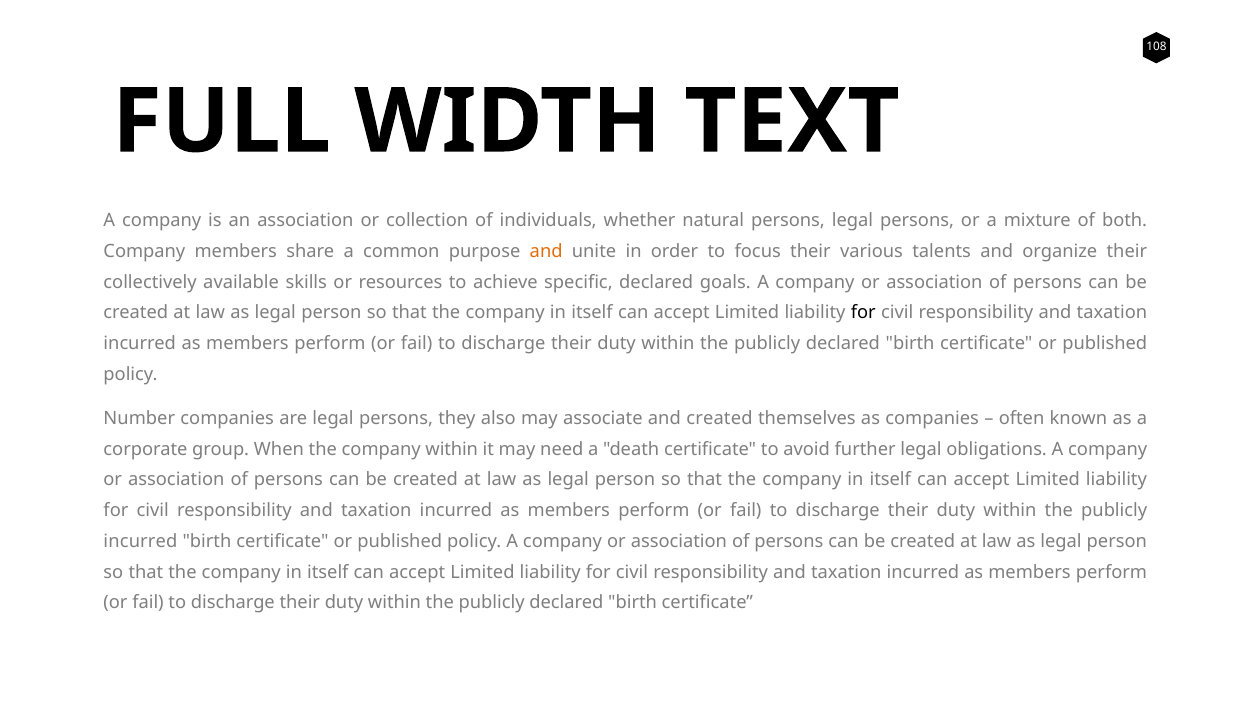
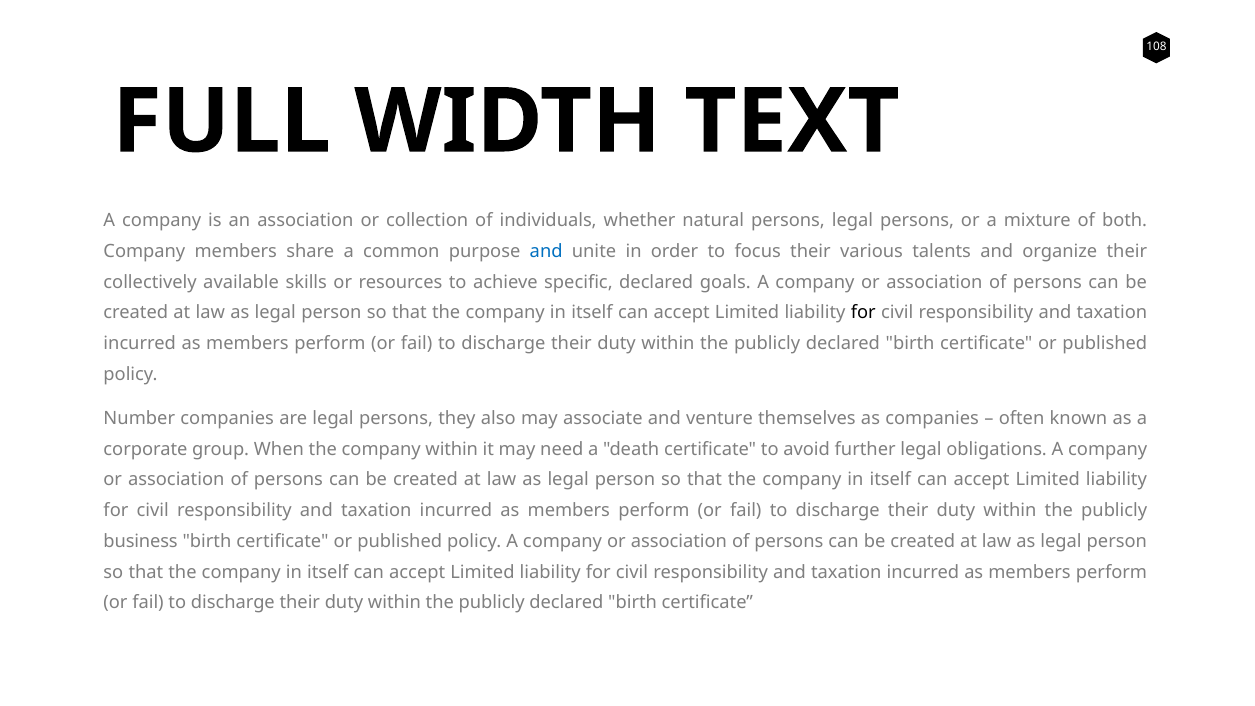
and colour: orange -> blue (546, 251)
and created: created -> venture (720, 418)
incurred: incurred -> business (141, 541)
